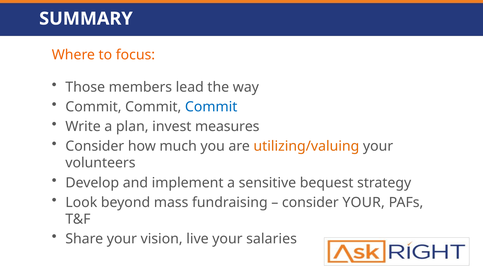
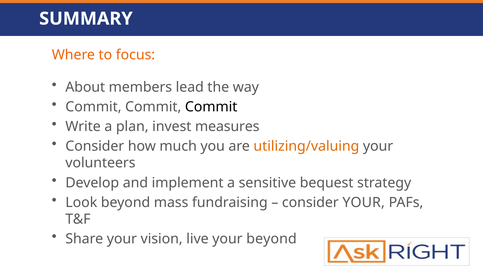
Those: Those -> About (85, 87)
Commit colour: blue -> black (211, 107)
your salaries: salaries -> beyond (272, 240)
